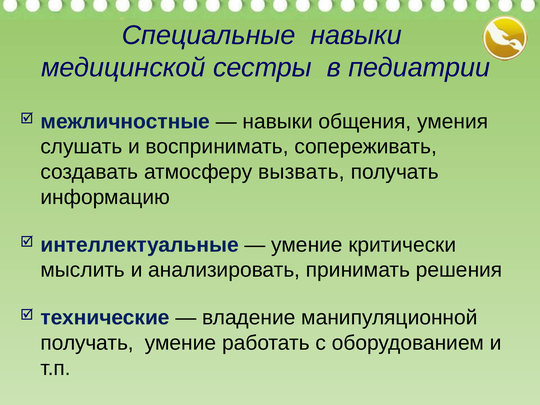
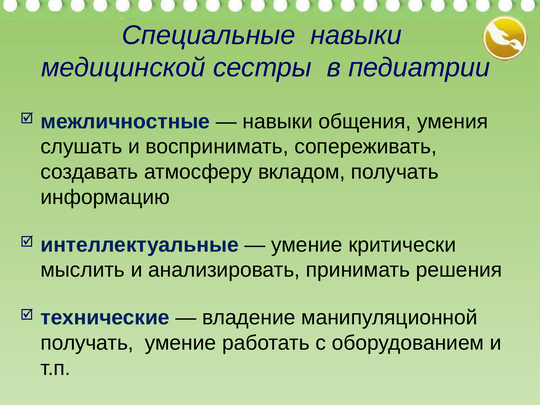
вызвать: вызвать -> вкладом (302, 172)
